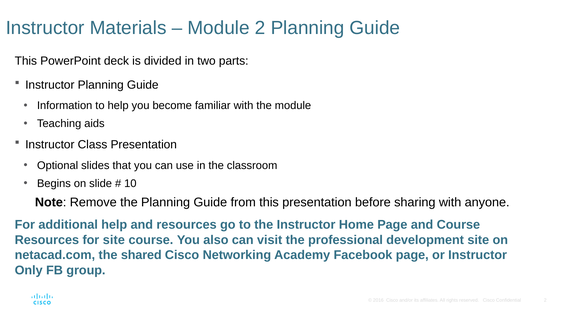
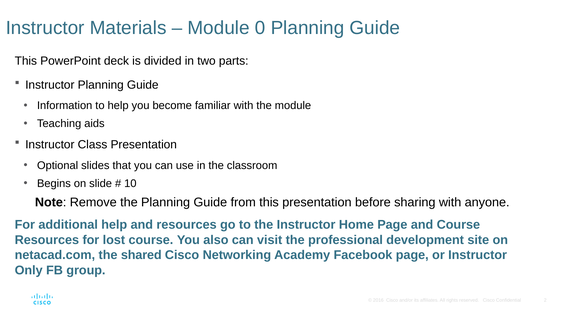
Module 2: 2 -> 0 (260, 28)
for site: site -> lost (114, 240)
